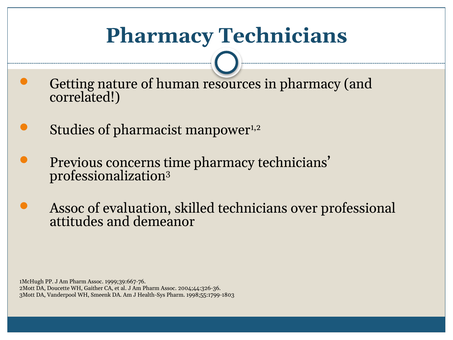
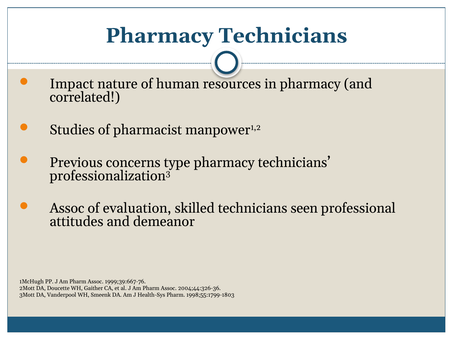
Getting: Getting -> Impact (72, 84)
time: time -> type (177, 162)
over: over -> seen (304, 208)
